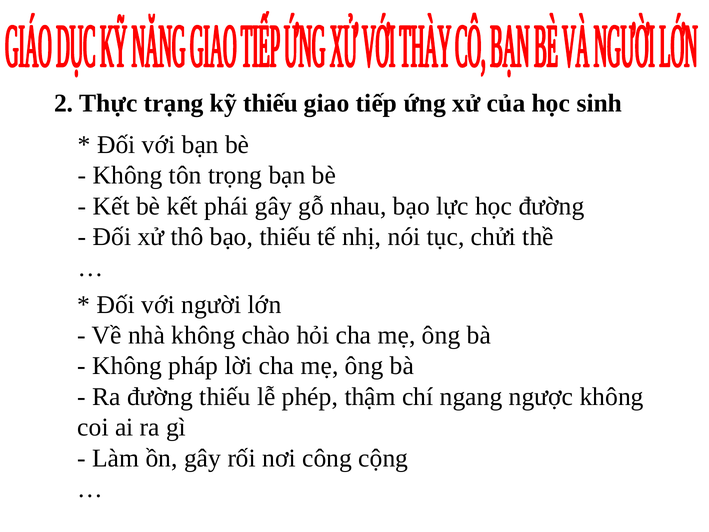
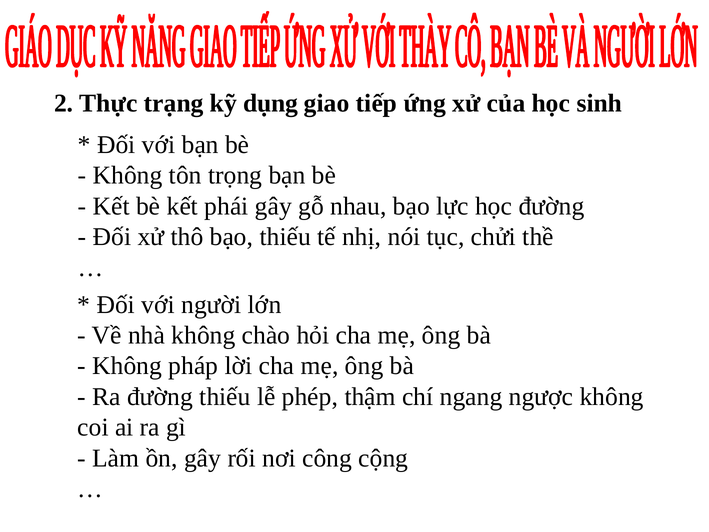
kỹ thiếu: thiếu -> dụng (271, 103)
